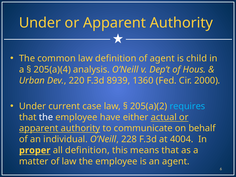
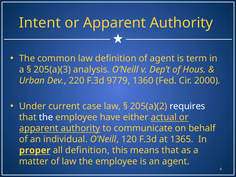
Under: Under -> Intent (40, 23)
child: child -> term (197, 58)
205(a)(4: 205(a)(4 -> 205(a)(3 (52, 69)
8939: 8939 -> 9779 (118, 80)
requires colour: light blue -> white (187, 106)
228: 228 -> 120 (129, 139)
4004: 4004 -> 1365 (182, 139)
